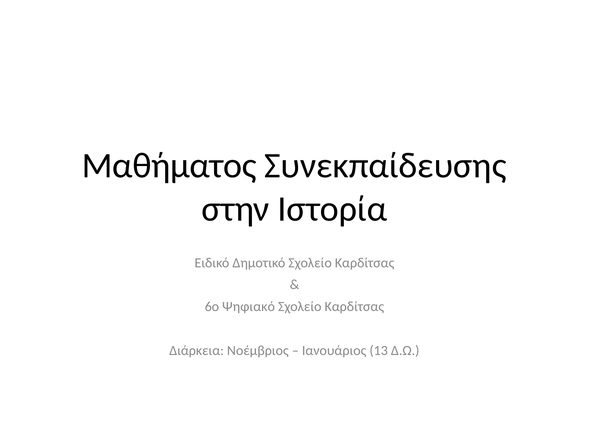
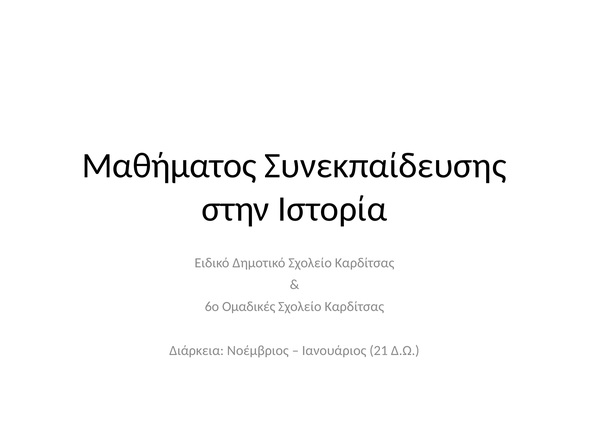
Ψηφιακό: Ψηφιακό -> Ομαδικές (249, 306)
13: 13 -> 21 (379, 350)
